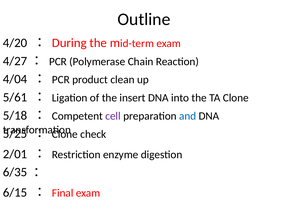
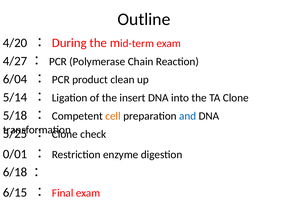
4/04: 4/04 -> 6/04 (15, 79)
5/61: 5/61 -> 5/14 (15, 97)
cell colour: purple -> orange (113, 116)
2/01: 2/01 -> 0/01 (15, 154)
6/35: 6/35 -> 6/18 (15, 172)
